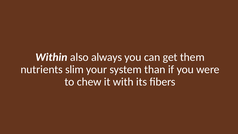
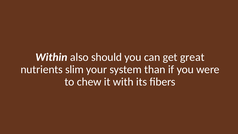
always: always -> should (107, 57)
them: them -> great (192, 57)
